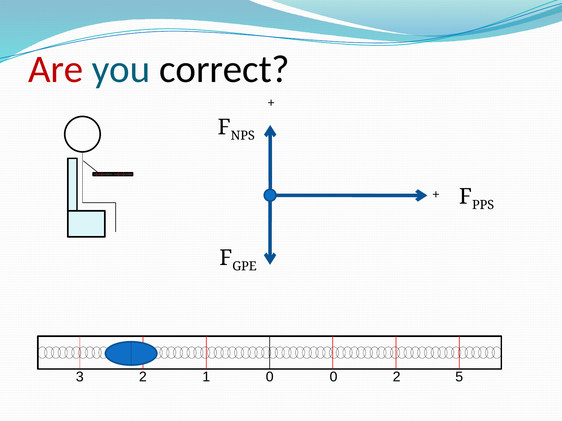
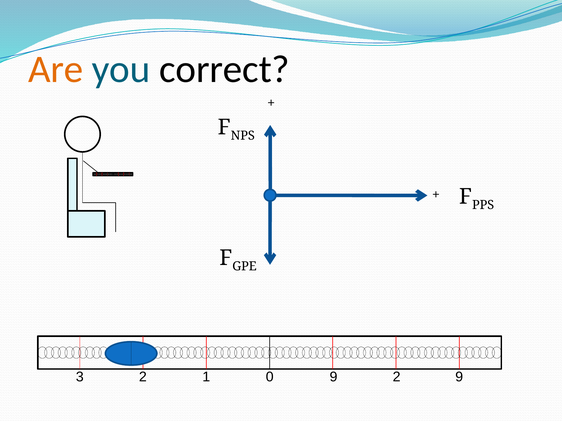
Are colour: red -> orange (56, 69)
0 0: 0 -> 9 (334, 377)
2 5: 5 -> 9 (459, 377)
